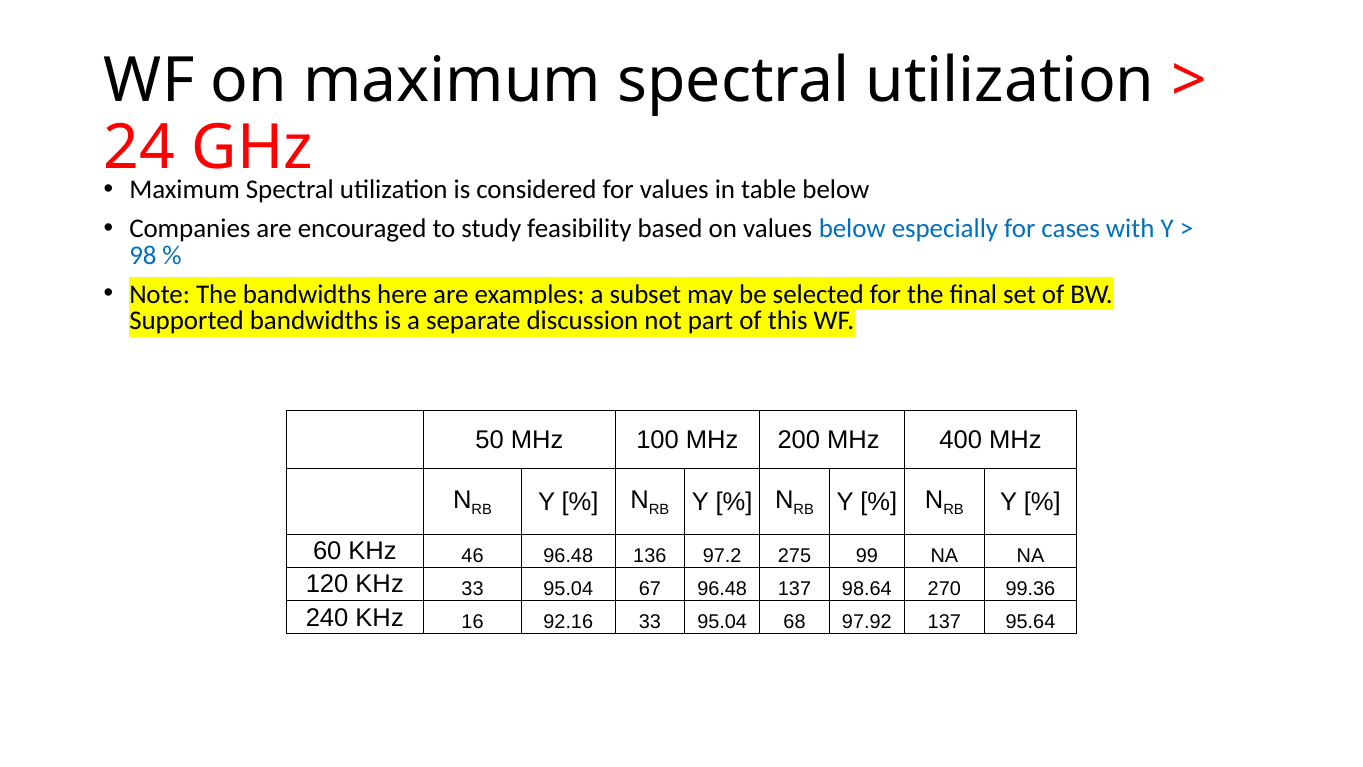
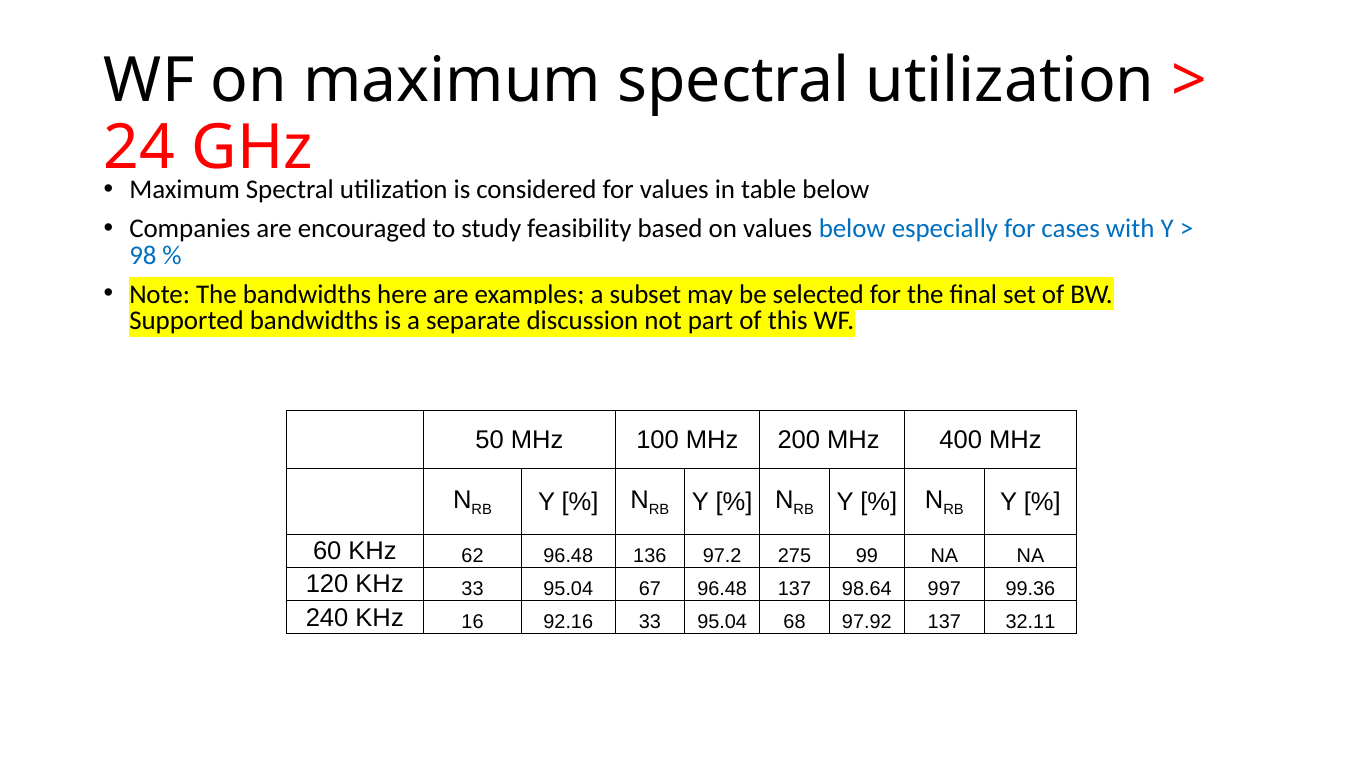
46: 46 -> 62 (473, 556)
270: 270 -> 997 (944, 589)
95.64: 95.64 -> 32.11 (1030, 622)
